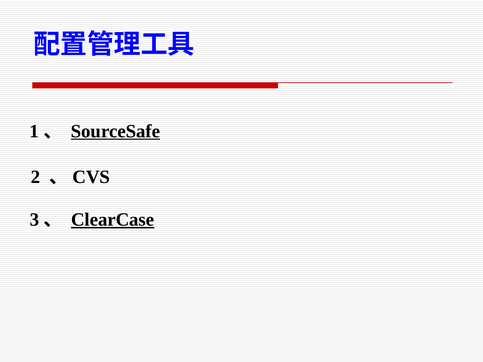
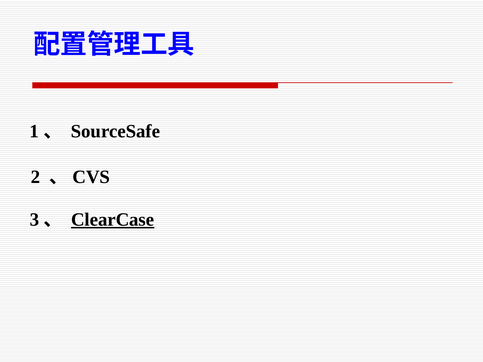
SourceSafe underline: present -> none (115, 131)
